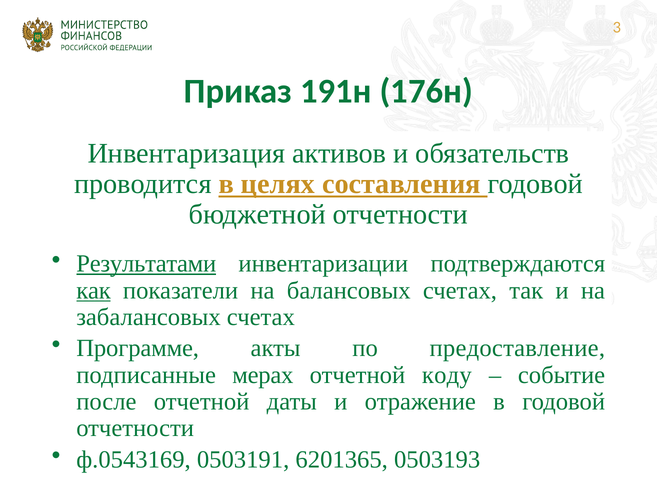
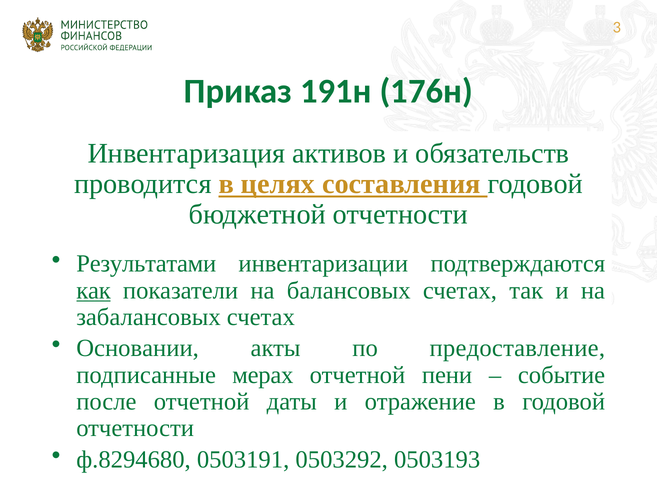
Результатами underline: present -> none (146, 264)
Программе: Программе -> Основании (138, 348)
коду: коду -> пени (447, 375)
ф.0543169: ф.0543169 -> ф.8294680 (134, 459)
6201365: 6201365 -> 0503292 (342, 459)
